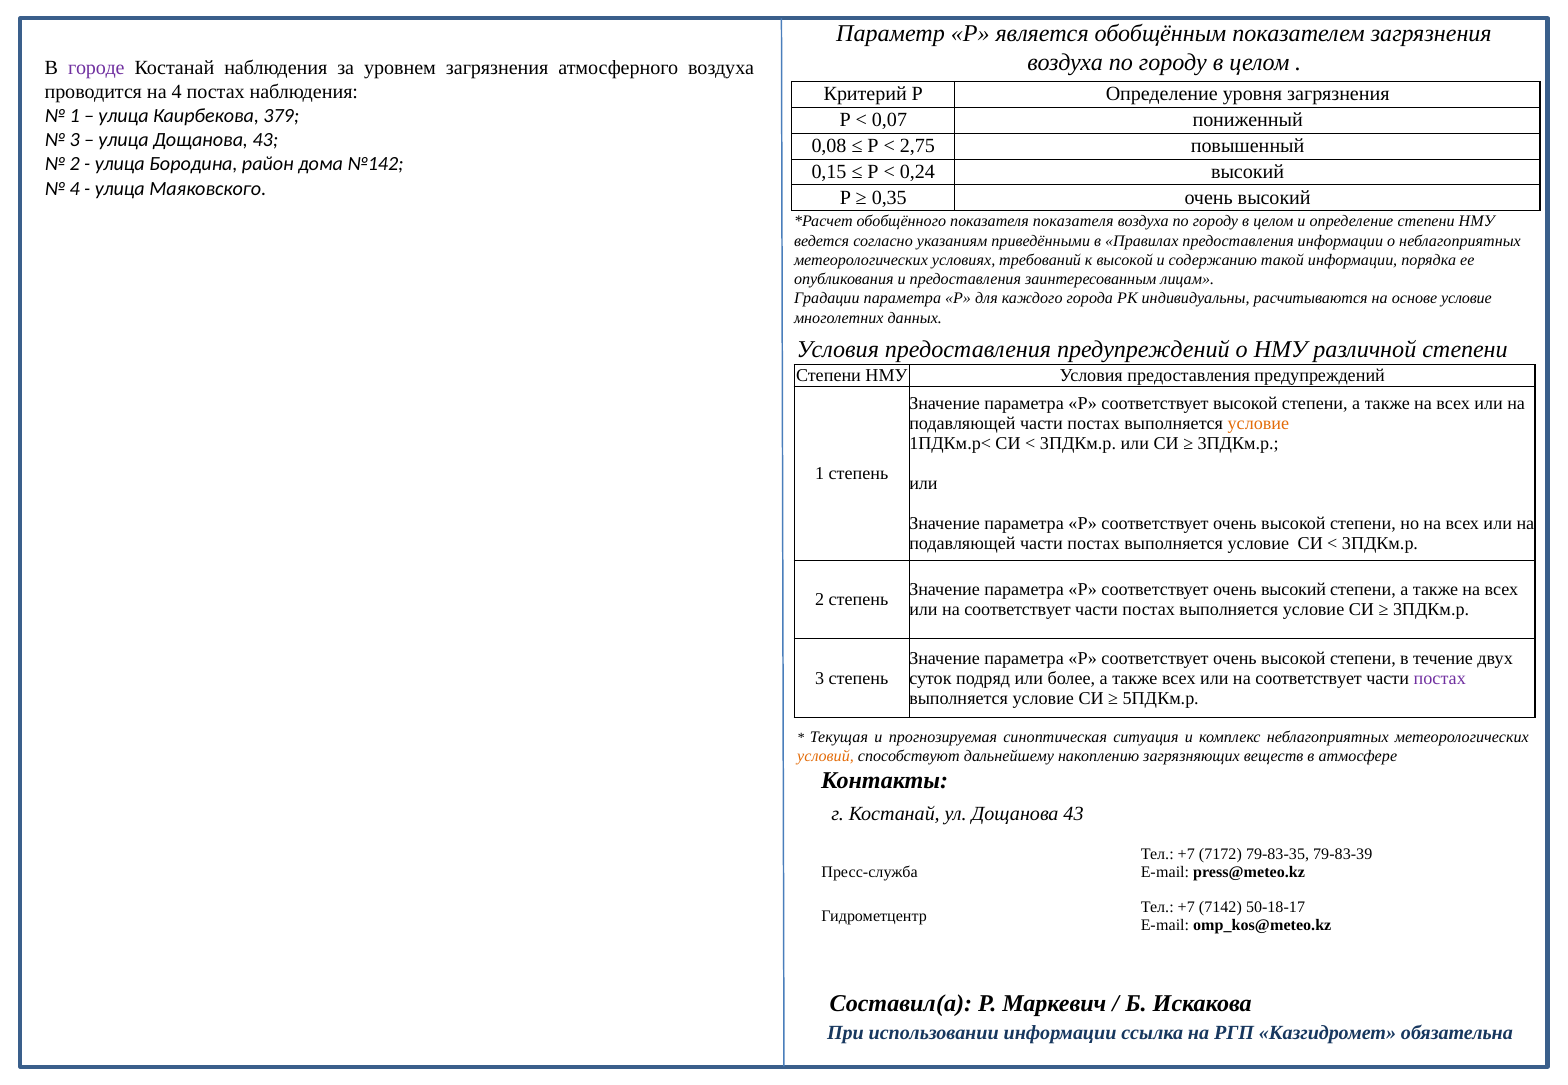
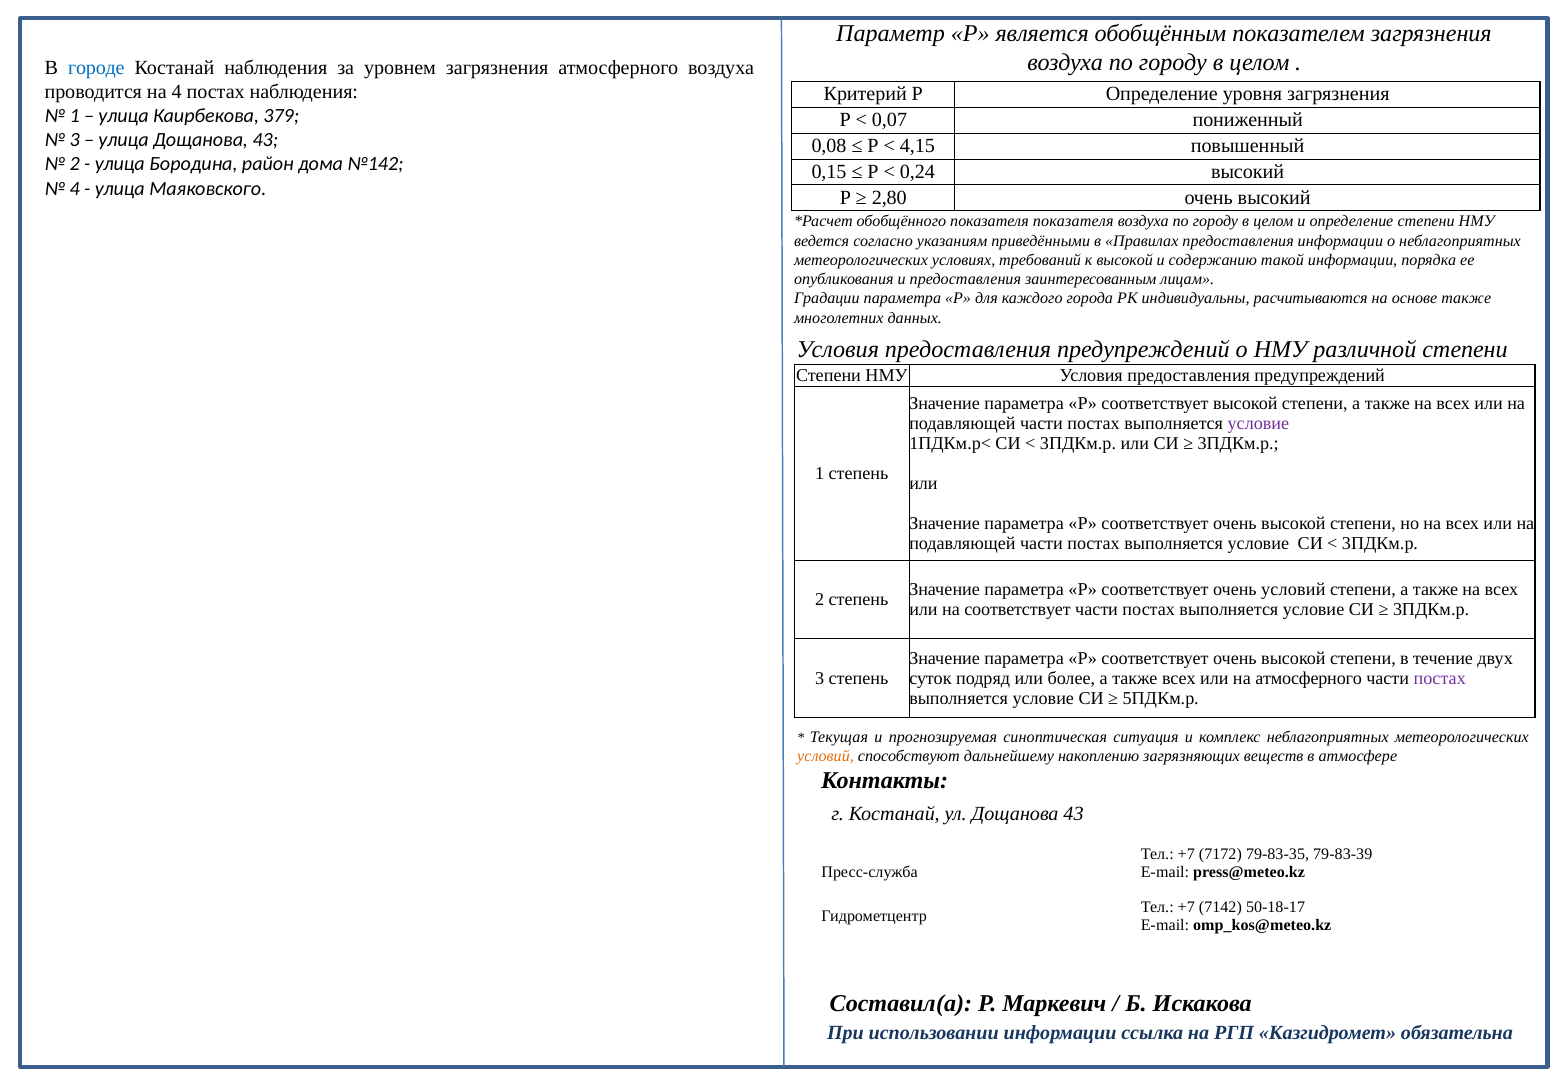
городе colour: purple -> blue (96, 68)
2,75: 2,75 -> 4,15 (917, 146)
0,35: 0,35 -> 2,80 (889, 198)
основе условие: условие -> также (1466, 299)
условие colour: orange -> purple (1258, 424)
соответствует очень высокий: высокий -> условий (1293, 590)
соответствует: соответствует -> атмосферного (1309, 679)
